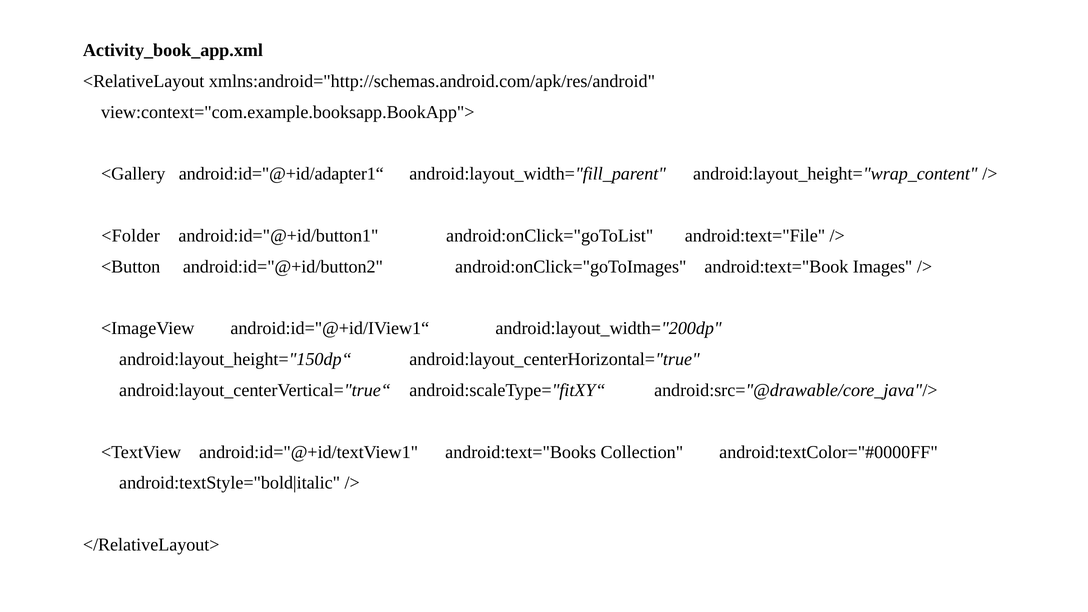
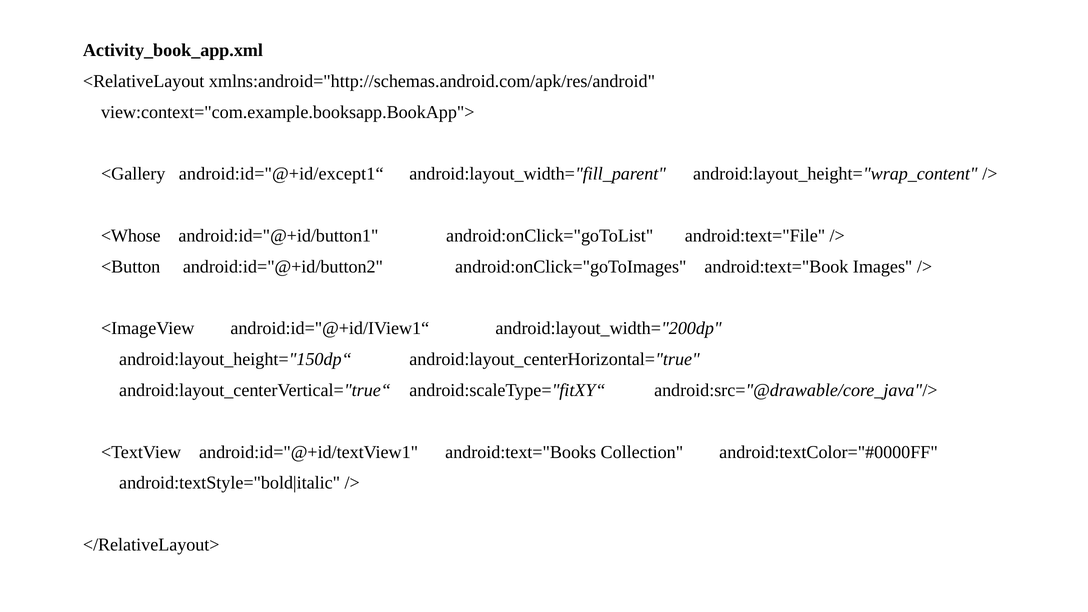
android:id="@+id/adapter1“: android:id="@+id/adapter1“ -> android:id="@+id/except1“ (281, 174)
<Folder: <Folder -> <Whose (131, 236)
